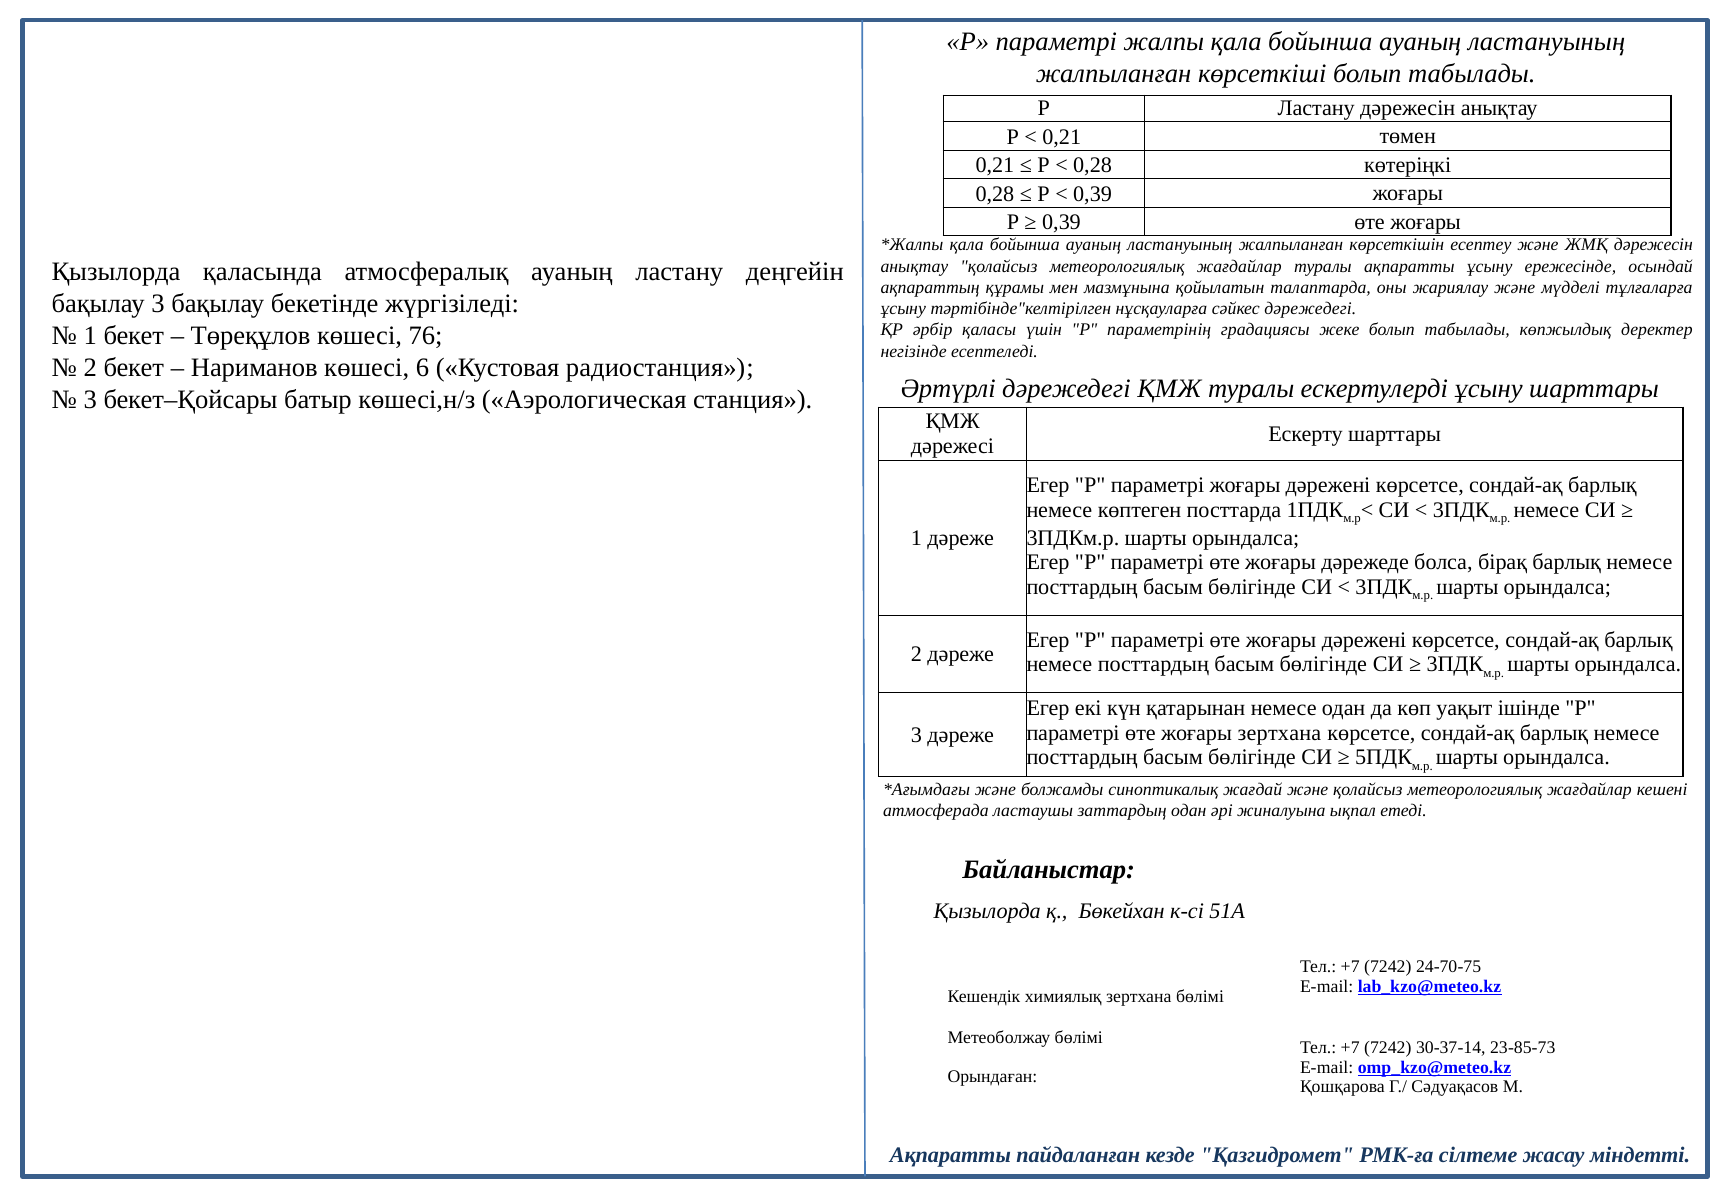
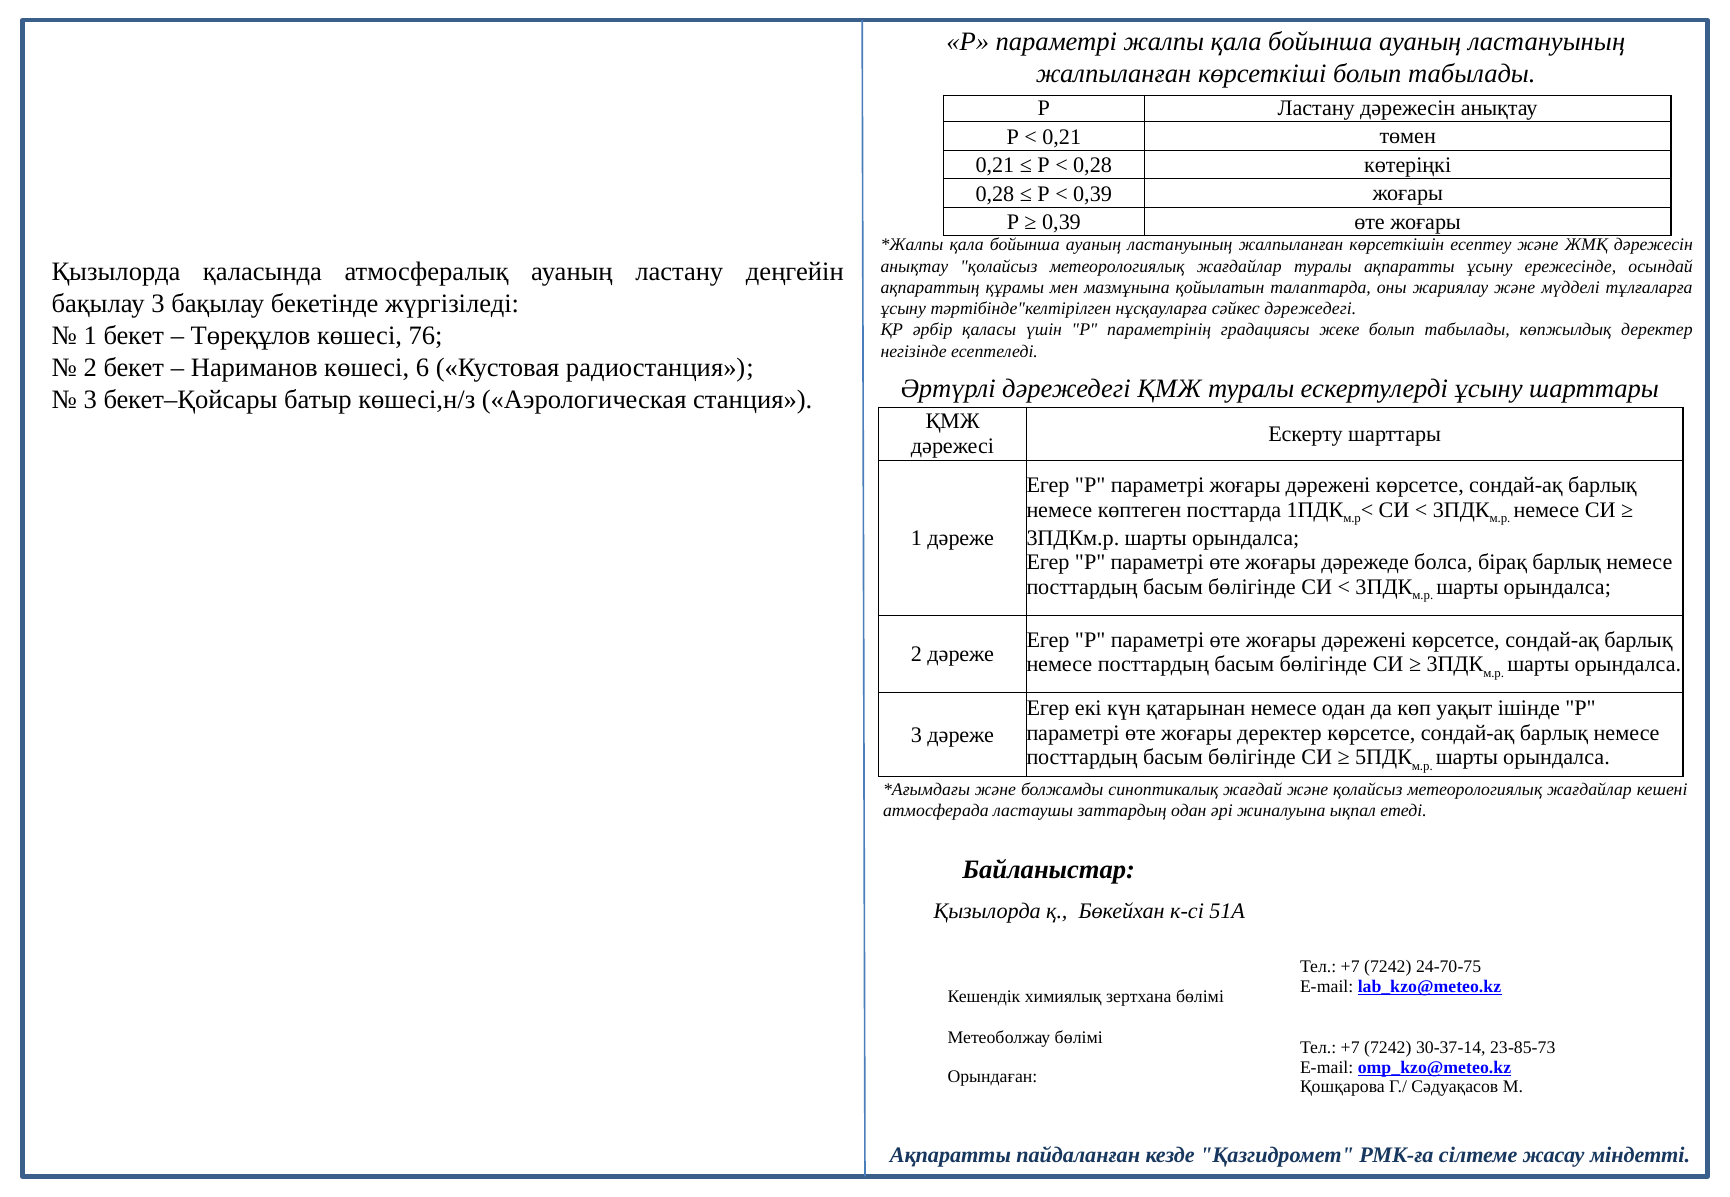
жоғары зертхана: зертхана -> деректер (1280, 733)
